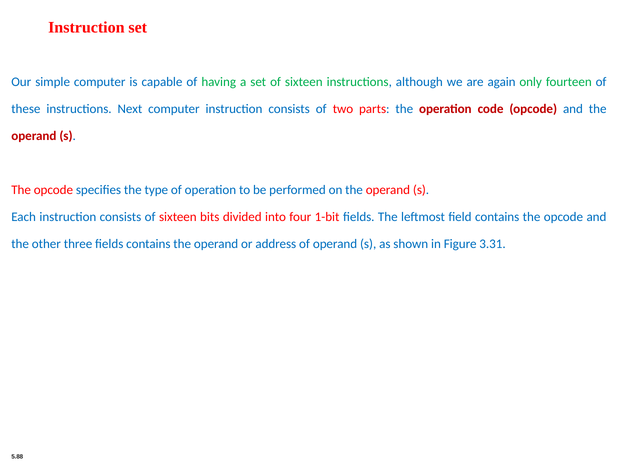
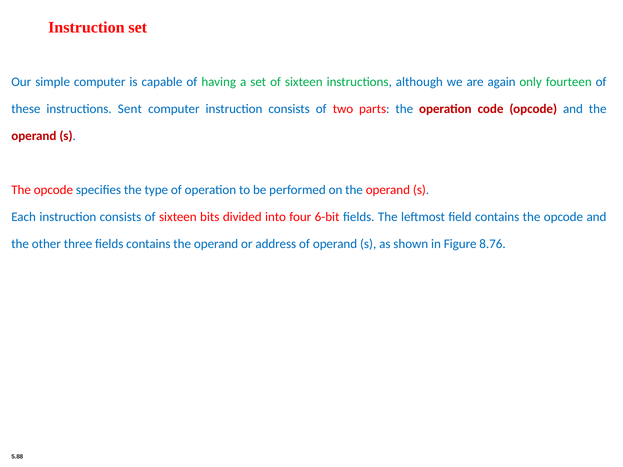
Next: Next -> Sent (130, 109)
1-bit: 1-bit -> 6-bit (327, 217)
3.31: 3.31 -> 8.76 (493, 244)
